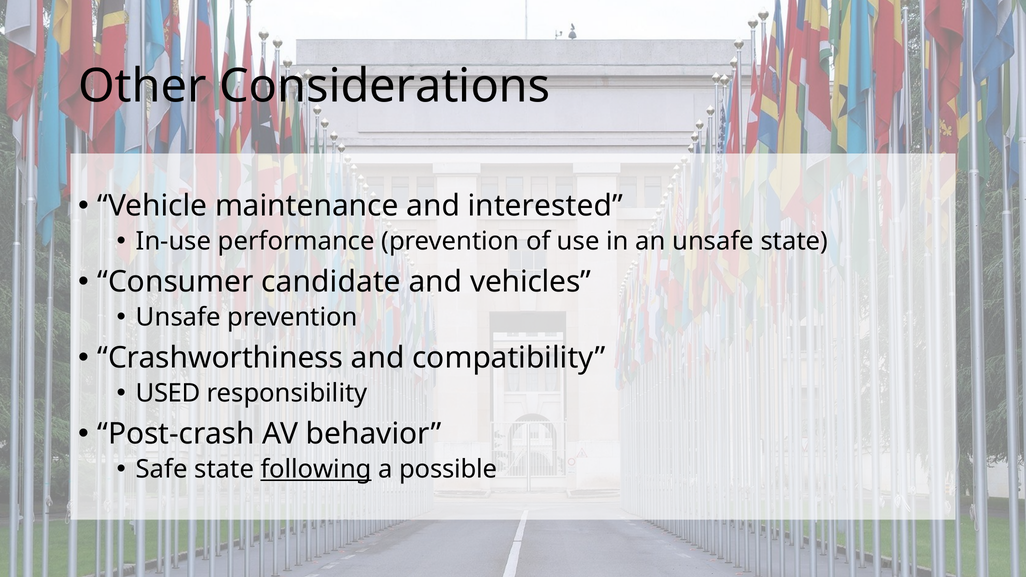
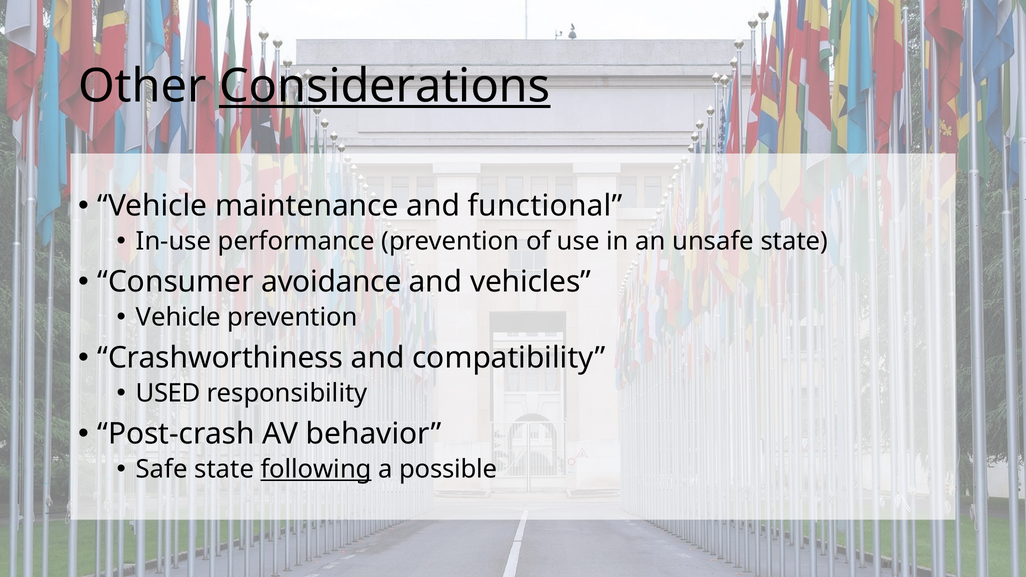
Considerations underline: none -> present (385, 86)
interested: interested -> functional (545, 206)
candidate: candidate -> avoidance (331, 282)
Unsafe: Unsafe -> Vehicle (178, 317)
